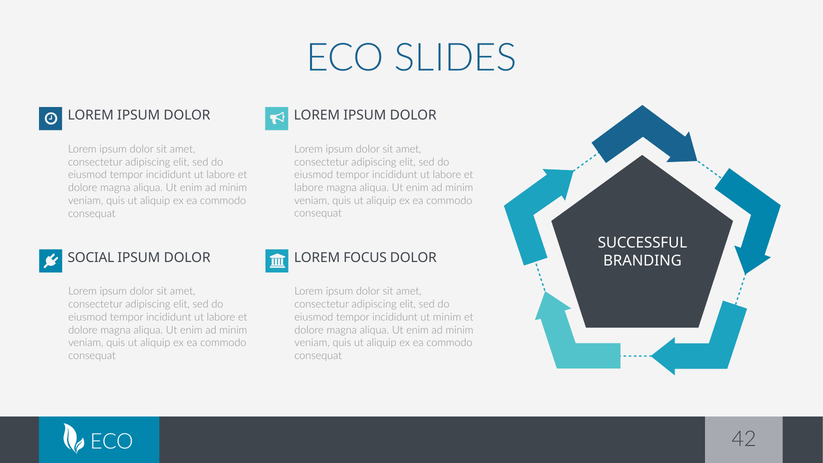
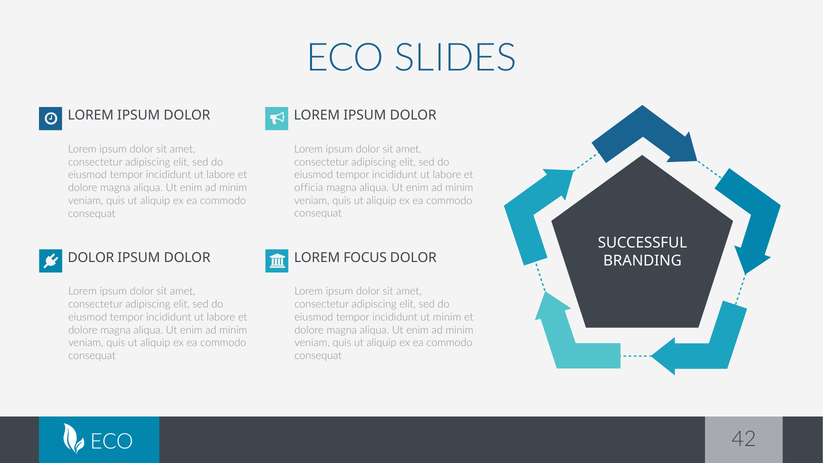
labore: labore -> officia (309, 188)
SOCIAL: SOCIAL -> DOLOR (91, 258)
